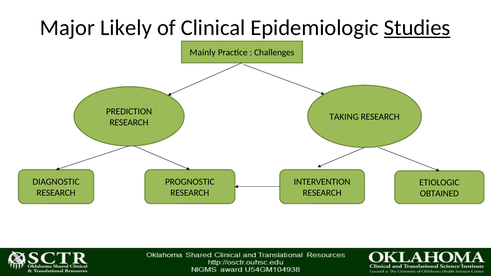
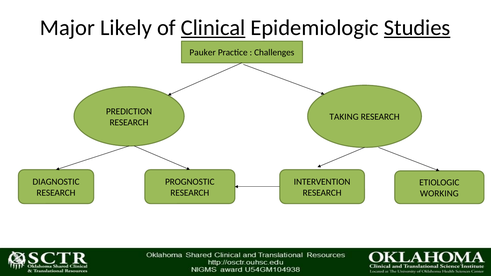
Clinical underline: none -> present (213, 28)
Mainly: Mainly -> Pauker (203, 53)
OBTAINED: OBTAINED -> WORKING (439, 194)
